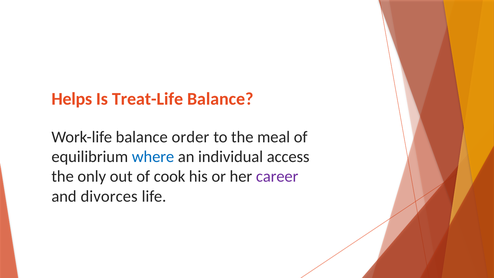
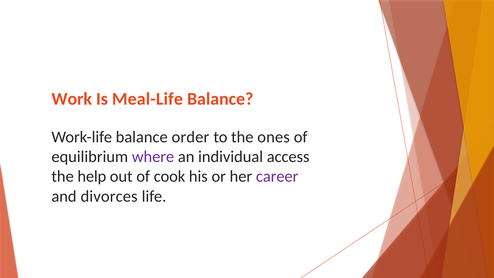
Helps: Helps -> Work (72, 99)
Treat-Life: Treat-Life -> Meal-Life (147, 99)
meal: meal -> ones (274, 137)
where colour: blue -> purple (153, 157)
only: only -> help (92, 176)
